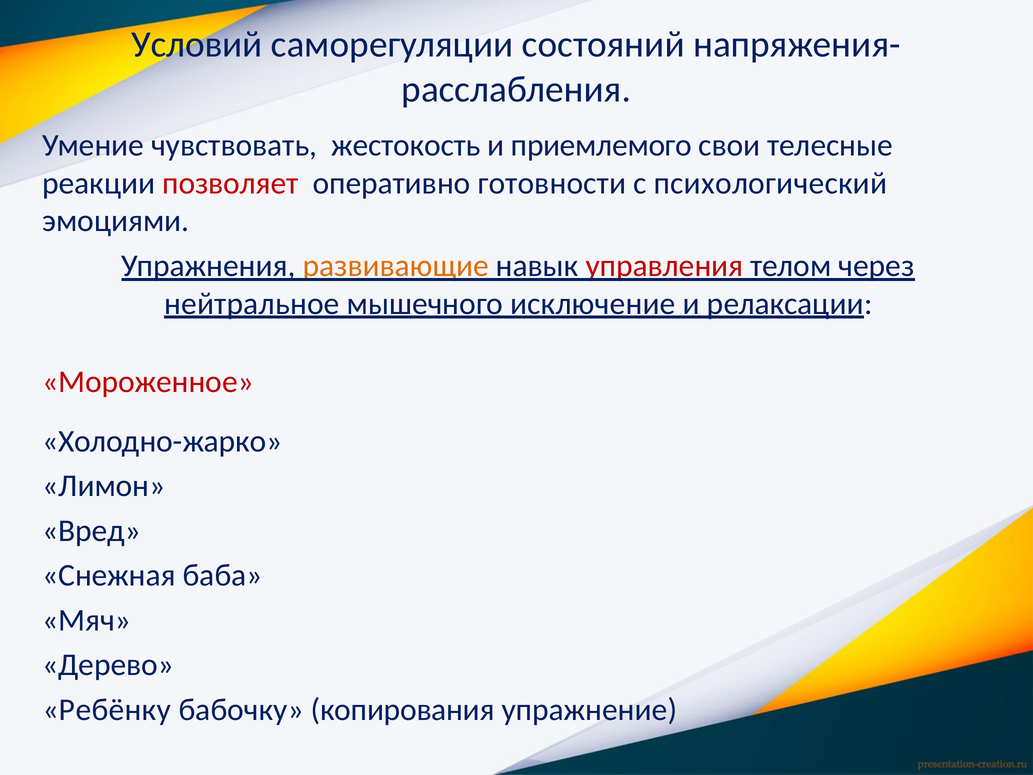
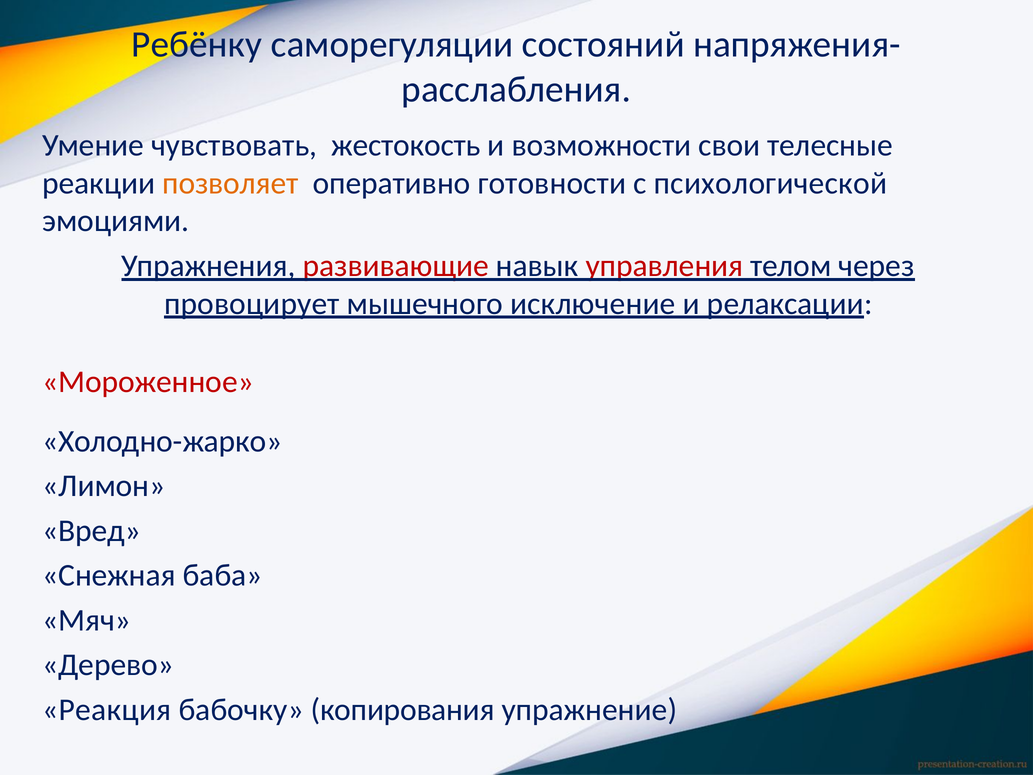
Условий: Условий -> Ребёнку (197, 45)
приемлемого: приемлемого -> возможности (601, 145)
позволяет colour: red -> orange (230, 183)
психологический: психологический -> психологической (770, 183)
развивающие colour: orange -> red (396, 266)
нейтральное: нейтральное -> провоцирует (252, 304)
Ребёнку: Ребёнку -> Реакция (107, 709)
